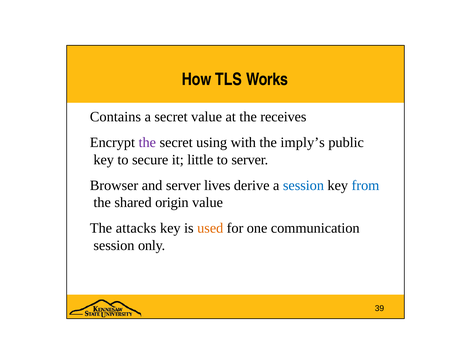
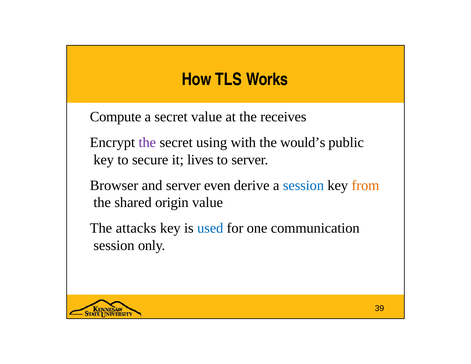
Contains: Contains -> Compute (116, 117)
imply’s: imply’s -> would’s (303, 143)
little: little -> lives (200, 160)
lives: lives -> even (217, 185)
from colour: blue -> orange (365, 185)
used colour: orange -> blue (210, 228)
